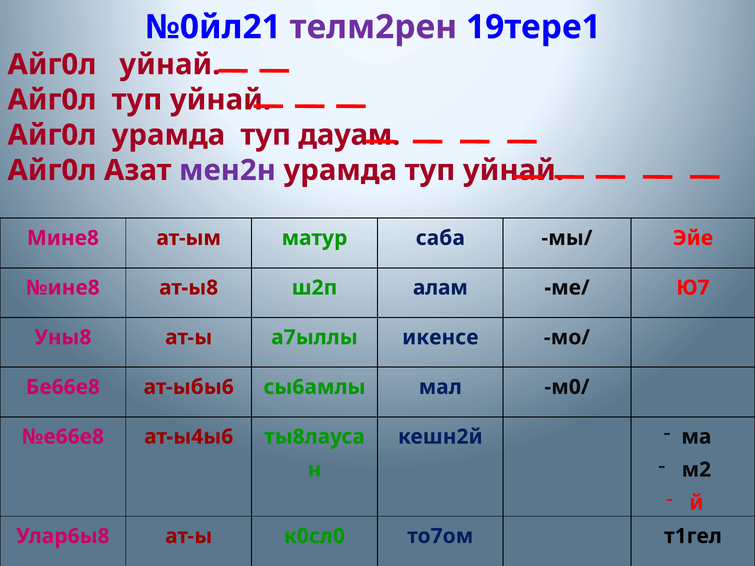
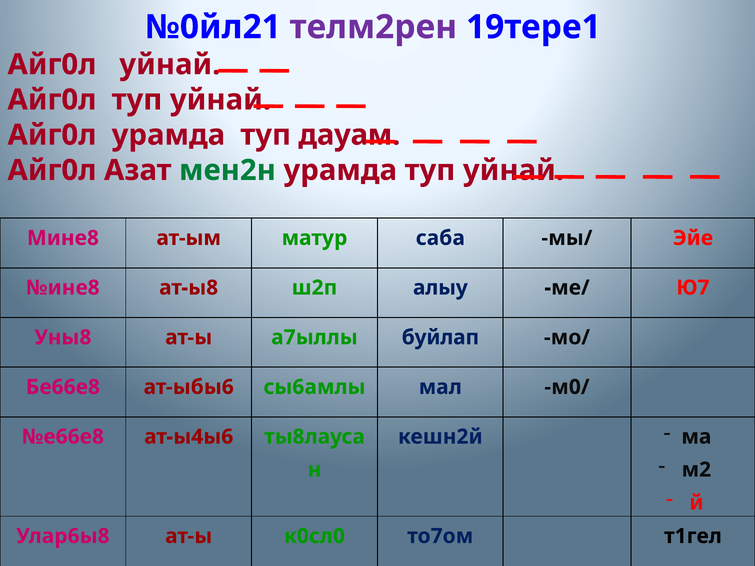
мен2н colour: purple -> green (227, 170)
алам: алам -> алыу (440, 288)
икенсе: икенсе -> буйлап (440, 338)
